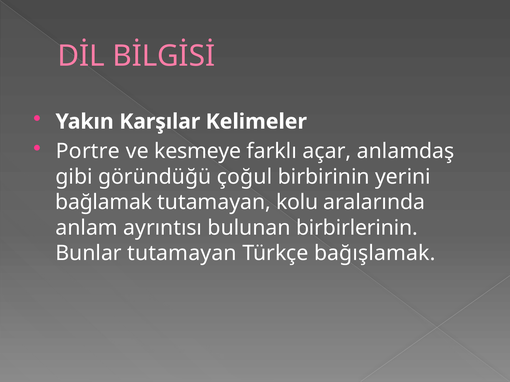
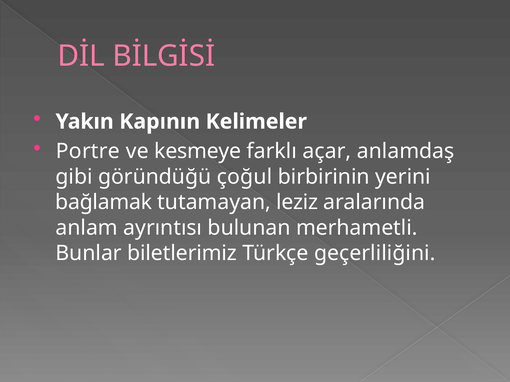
Karşılar: Karşılar -> Kapının (160, 122)
kolu: kolu -> leziz (297, 203)
birbirlerinin: birbirlerinin -> merhametli (357, 228)
Bunlar tutamayan: tutamayan -> biletlerimiz (182, 254)
bağışlamak: bağışlamak -> geçerliliğini (375, 254)
